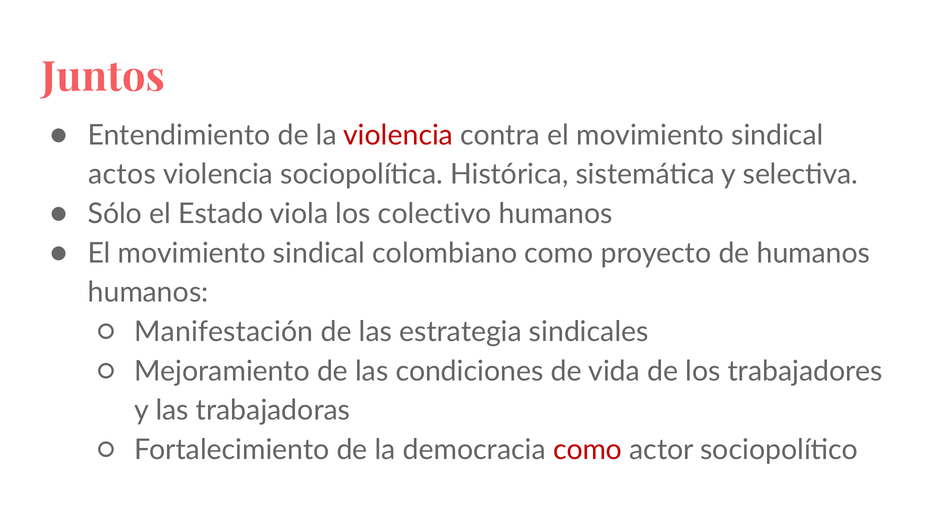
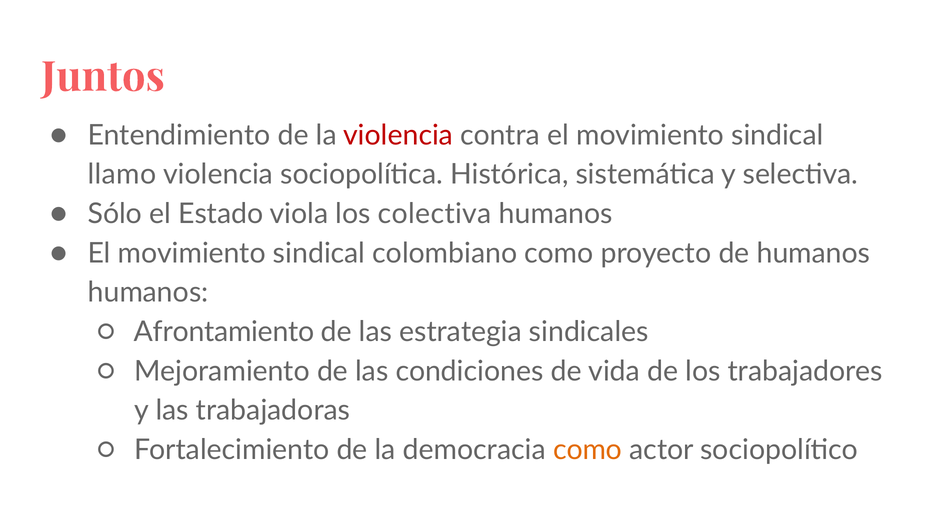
actos: actos -> llamo (122, 174)
colectivo: colectivo -> colectiva (435, 214)
Manifestación: Manifestación -> Afrontamiento (224, 332)
como colour: red -> orange (588, 450)
